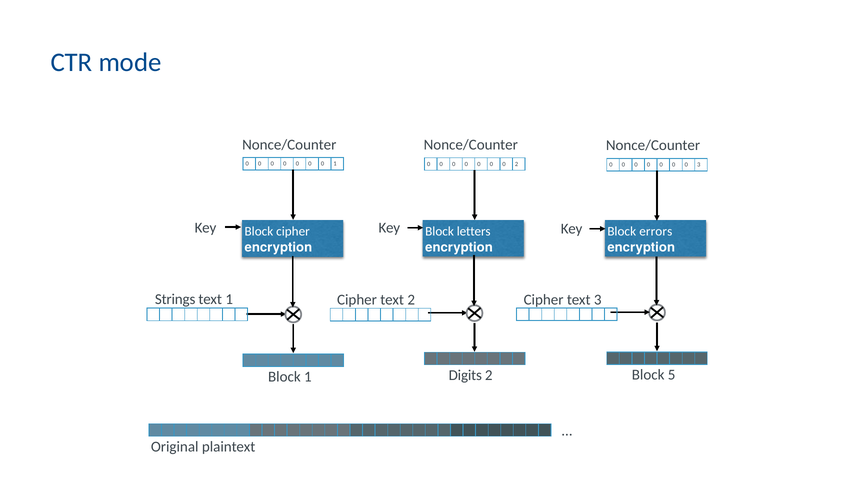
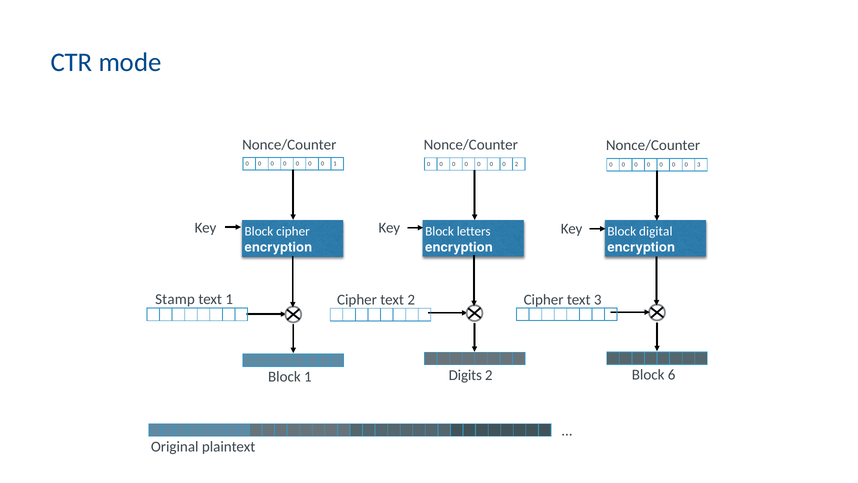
errors: errors -> digital (656, 231)
Strings: Strings -> Stamp (175, 299)
5: 5 -> 6 (672, 375)
